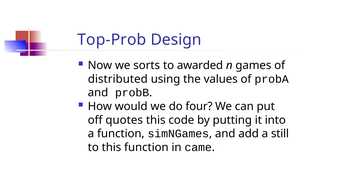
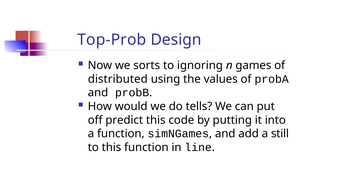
awarded: awarded -> ignoring (200, 65)
four: four -> tells (199, 106)
quotes: quotes -> predict (124, 120)
came: came -> line (198, 147)
